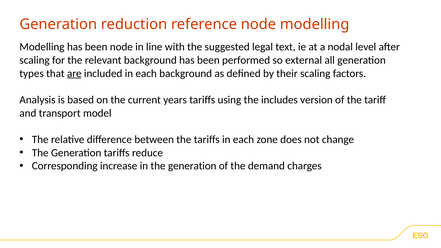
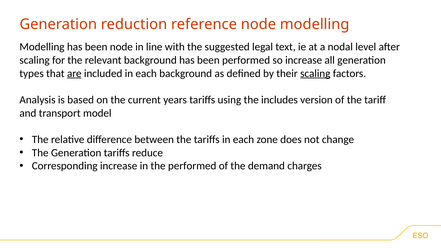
so external: external -> increase (304, 60)
scaling underline: none -> present (315, 73)
in the generation: generation -> performed (192, 166)
